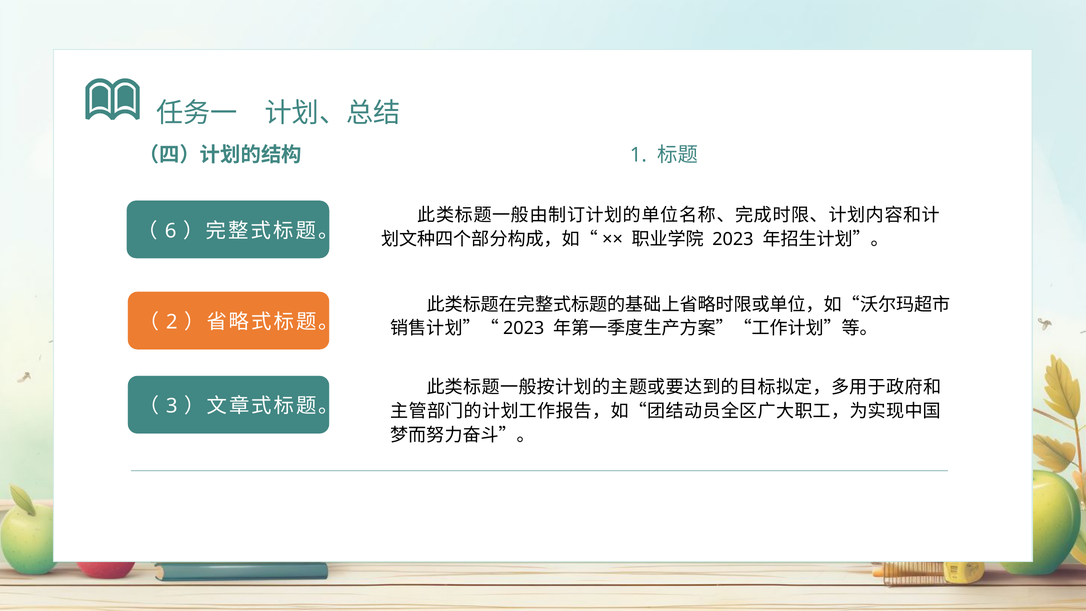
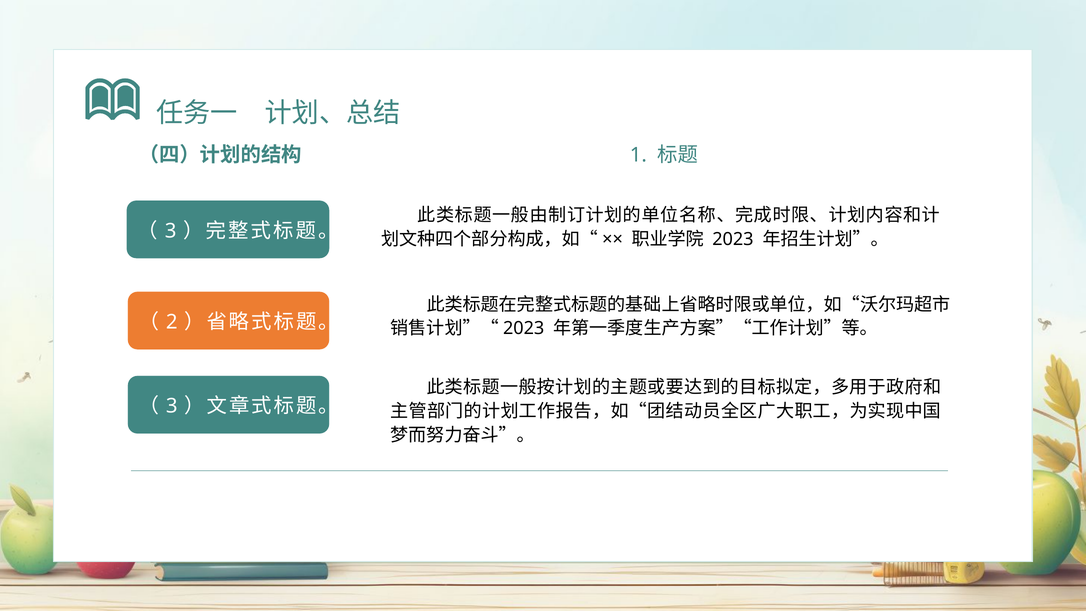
6: 6 -> 3 (171, 231)
